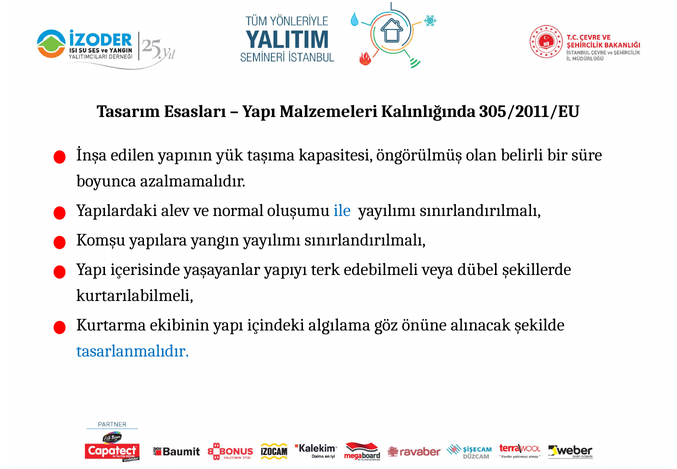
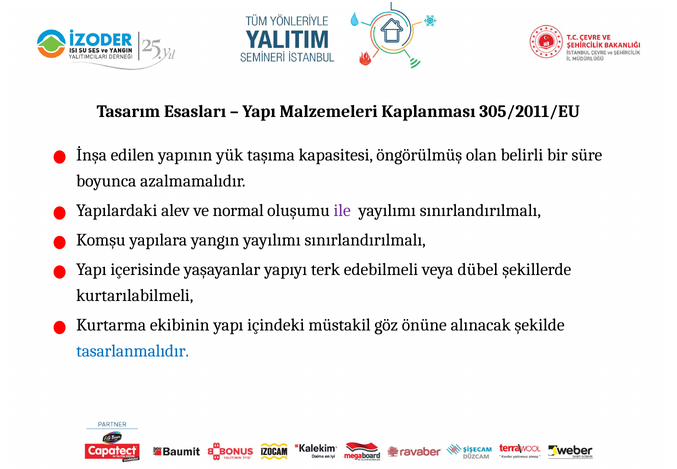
Kalınlığında: Kalınlığında -> Kaplanması (428, 112)
ile colour: blue -> purple (342, 210)
algılama: algılama -> müstakil (340, 325)
